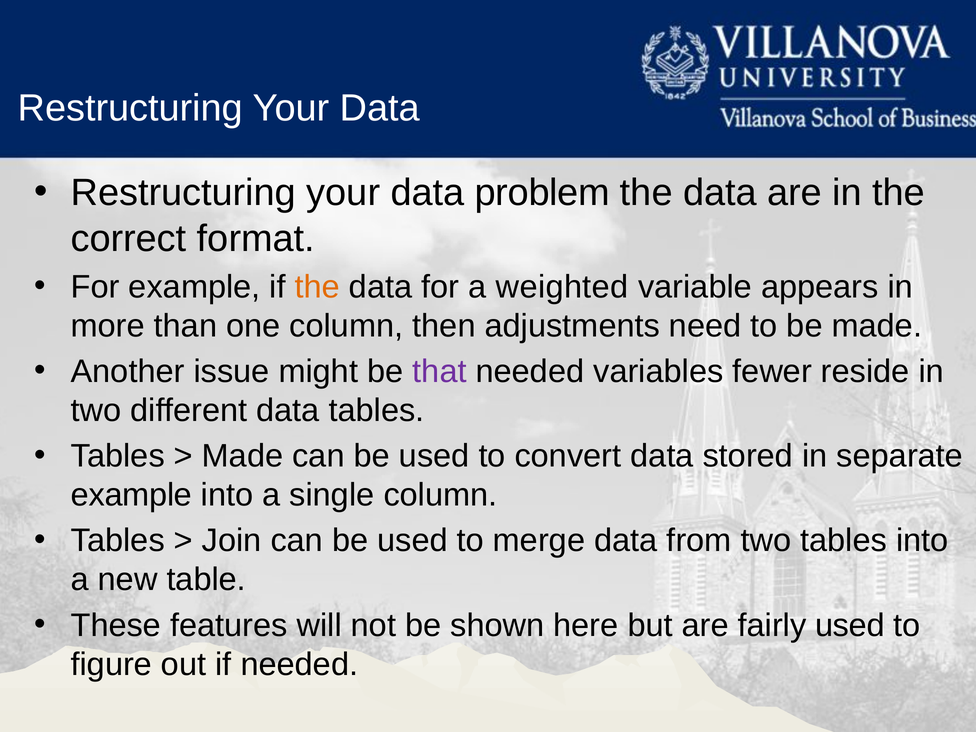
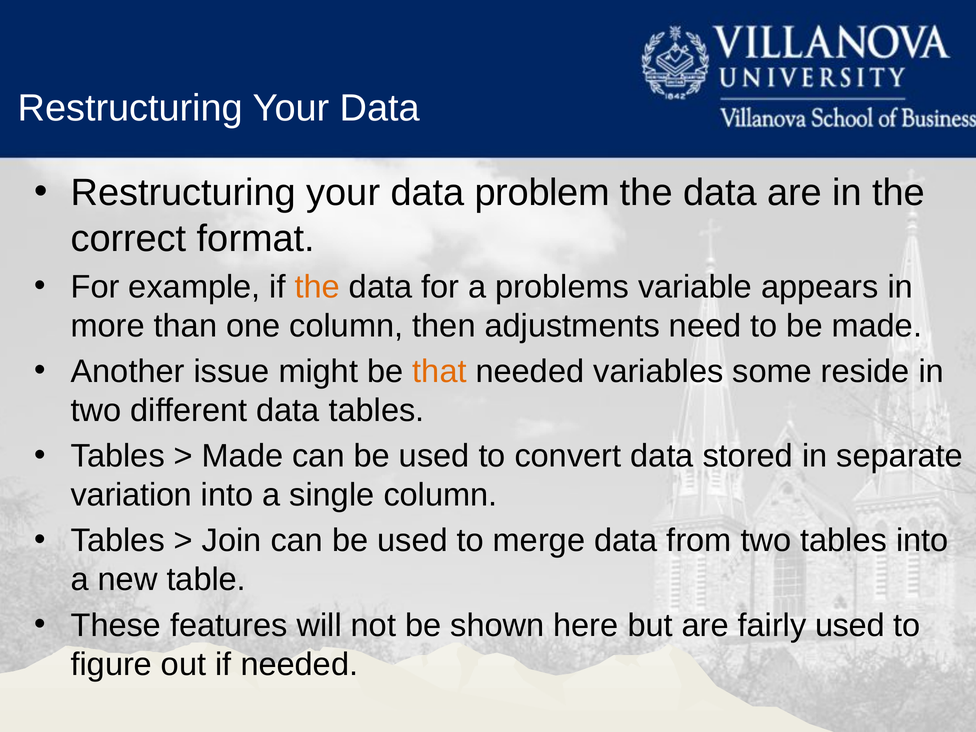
weighted: weighted -> problems (562, 287)
that colour: purple -> orange (440, 372)
fewer: fewer -> some (772, 372)
example: example -> variation (131, 495)
